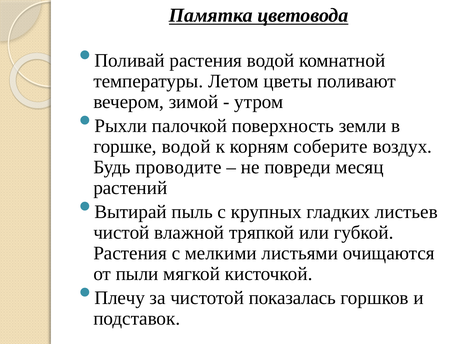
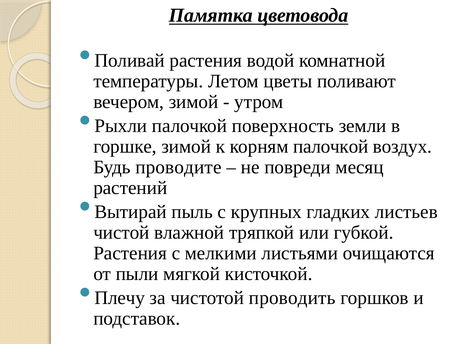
горшке водой: водой -> зимой (186, 147)
корням соберите: соберите -> палочкой (331, 147)
показалась: показалась -> проводить (292, 298)
